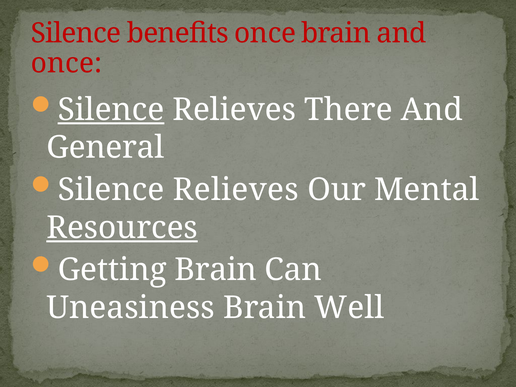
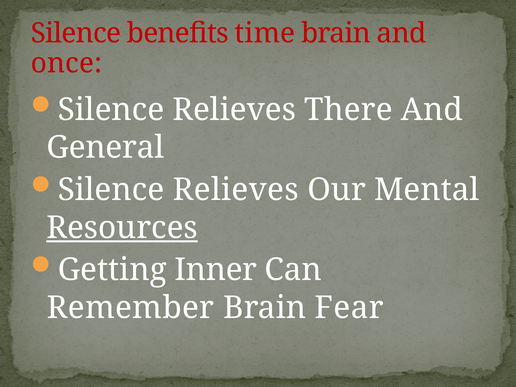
benefits once: once -> time (265, 33)
Silence underline: present -> none (111, 110)
Getting Brain: Brain -> Inner (216, 270)
Uneasiness: Uneasiness -> Remember (130, 308)
Well: Well -> Fear (349, 308)
